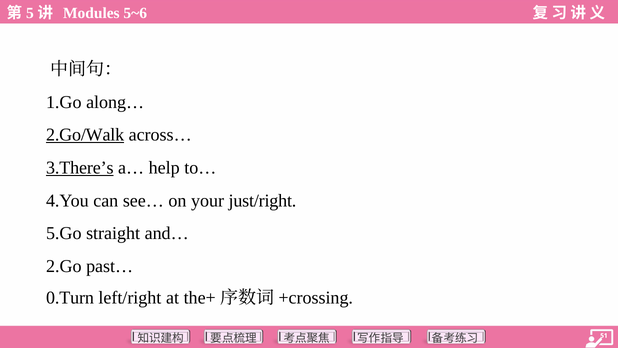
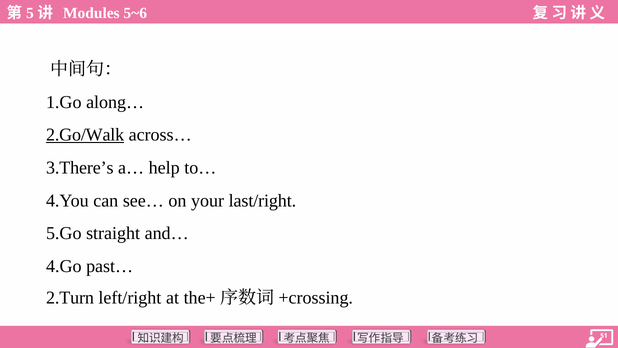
3.There’s underline: present -> none (80, 168)
just/right: just/right -> last/right (262, 200)
2.Go: 2.Go -> 4.Go (64, 266)
0.Turn: 0.Turn -> 2.Turn (70, 298)
